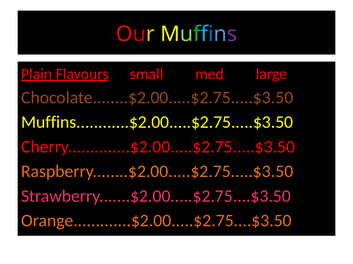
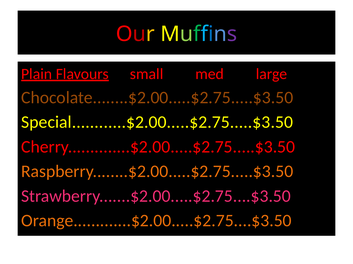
Muffins............$2.00.....$2.75.....$3.50: Muffins............$2.00.....$2.75.....$3.50 -> Special............$2.00.....$2.75.....$3.50 (157, 122)
